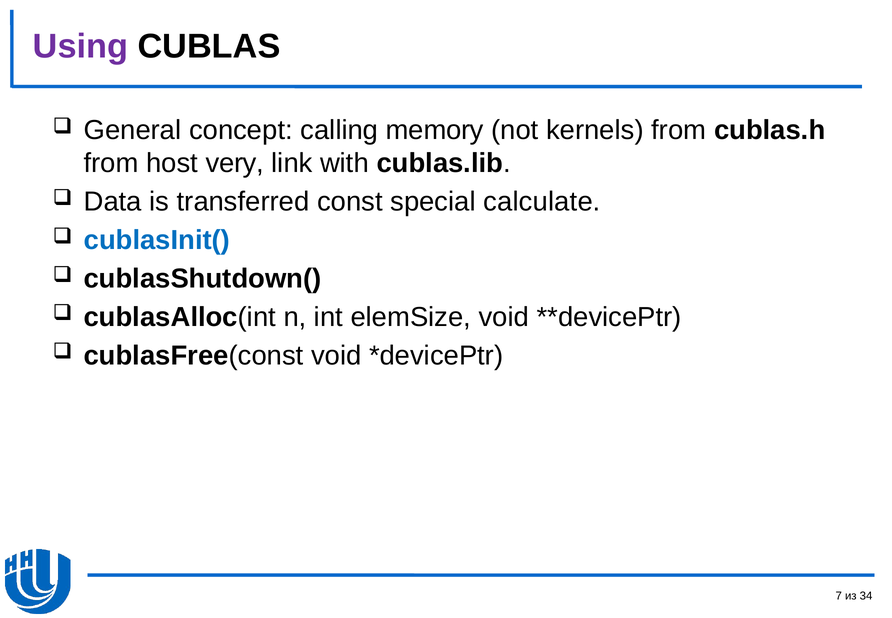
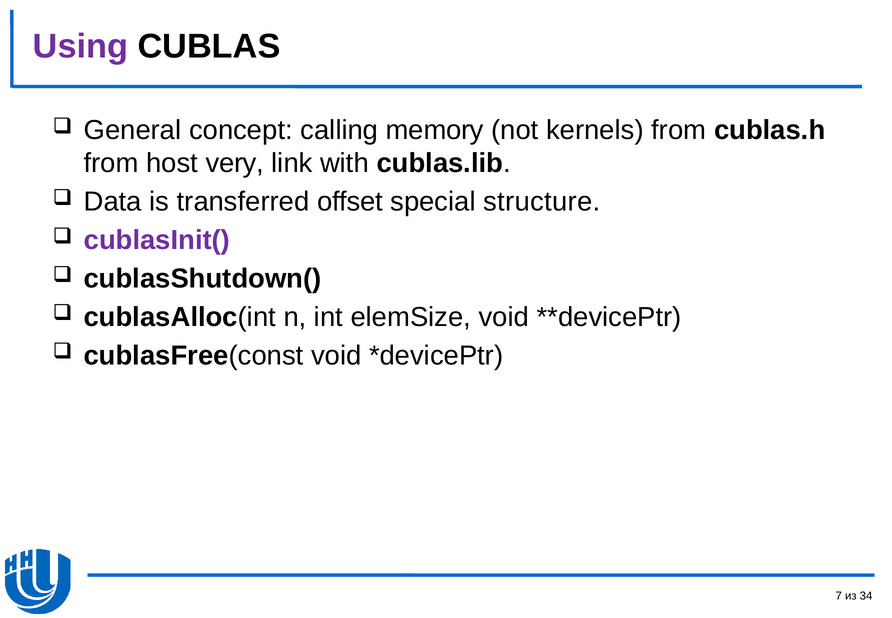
const: const -> offset (350, 202)
calculate: calculate -> structure (542, 202)
cublasInit( colour: blue -> purple (157, 240)
